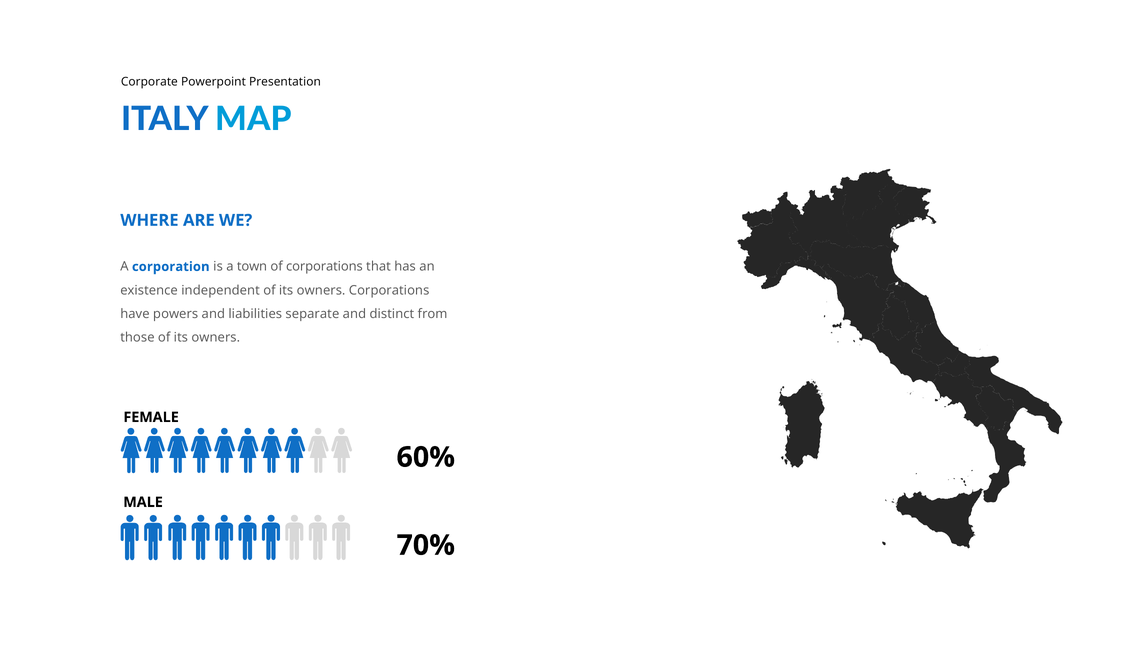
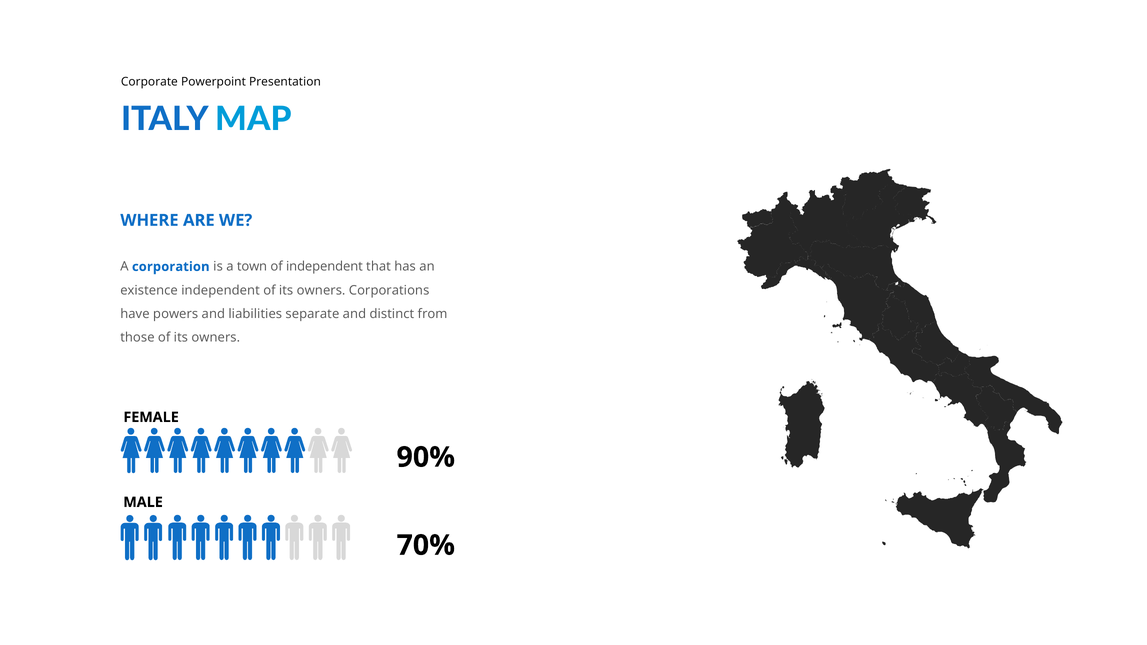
of corporations: corporations -> independent (324, 267)
60%: 60% -> 90% (426, 457)
